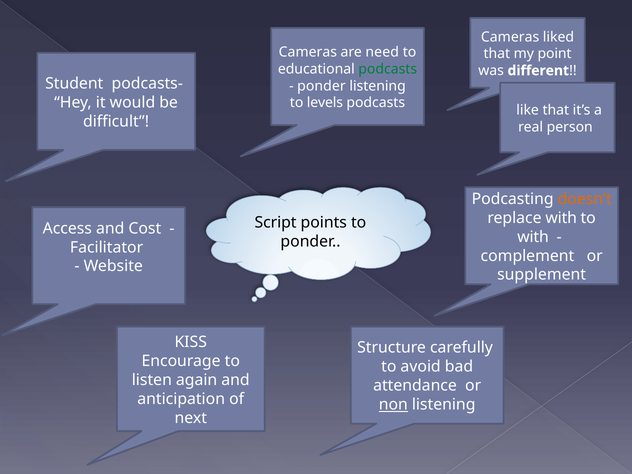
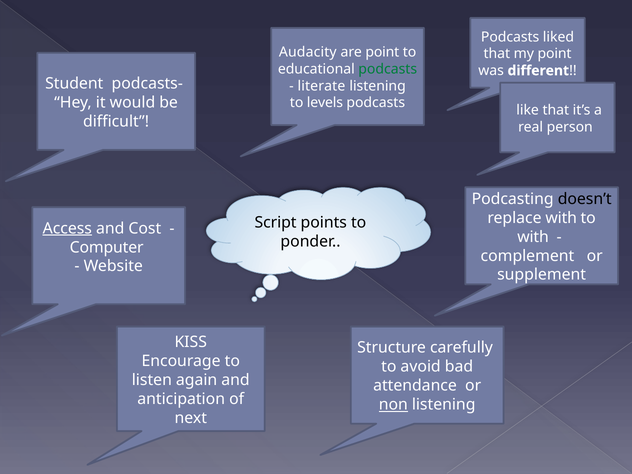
Cameras: Cameras -> Podcasts (510, 37)
Cameras: Cameras -> Audacity (308, 52)
are need: need -> point (382, 52)
ponder: ponder -> literate (321, 86)
doesn’t colour: orange -> black (585, 199)
Access underline: none -> present (67, 228)
Facilitator: Facilitator -> Computer (107, 247)
